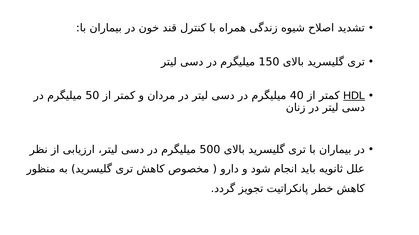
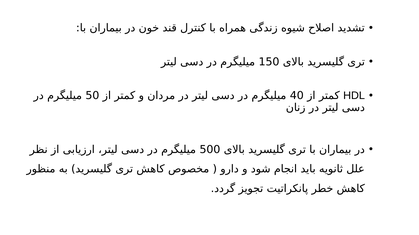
HDL underline: present -> none (354, 96)
